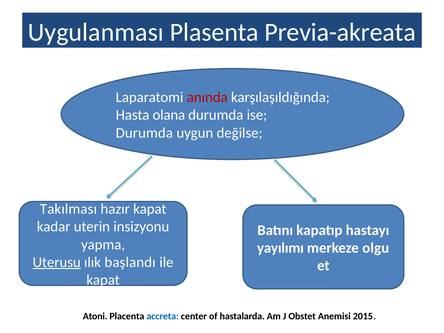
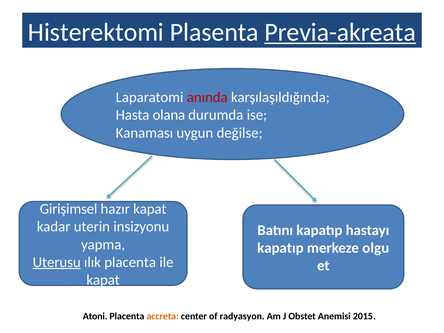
Uygulanması: Uygulanması -> Histerektomi (96, 32)
Previa-akreata underline: none -> present (340, 32)
Durumda: Durumda -> Kanaması (144, 133)
Takılması: Takılması -> Girişimsel (69, 209)
yayılımı: yayılımı -> kapatıp (280, 248)
ılık başlandı: başlandı -> placenta (130, 262)
accreta colour: blue -> orange (163, 316)
hastalarda: hastalarda -> radyasyon (242, 316)
